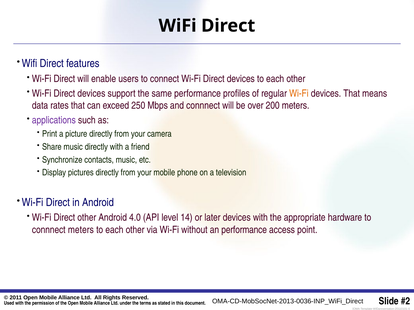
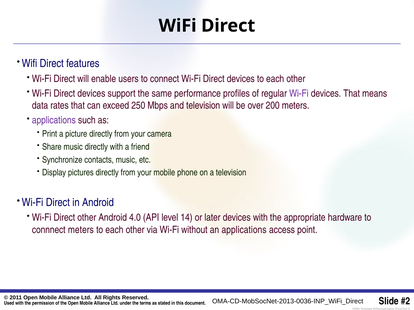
Wi-Fi colour: orange -> purple (299, 94)
and connnect: connnect -> television (203, 106)
an performance: performance -> applications (244, 230)
